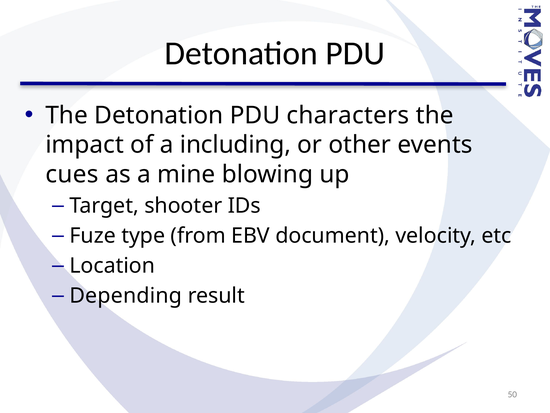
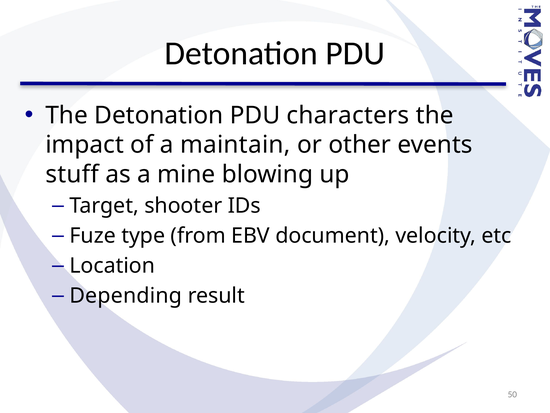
including: including -> maintain (235, 145)
cues: cues -> stuff (72, 174)
